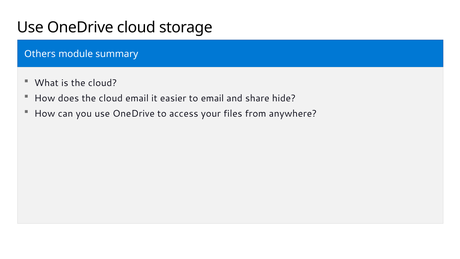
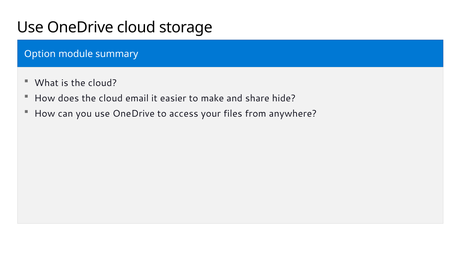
Others: Others -> Option (40, 54)
to email: email -> make (212, 98)
